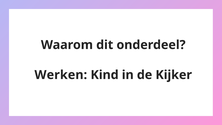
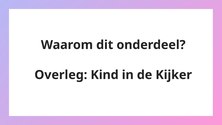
Werken: Werken -> Overleg (61, 75)
